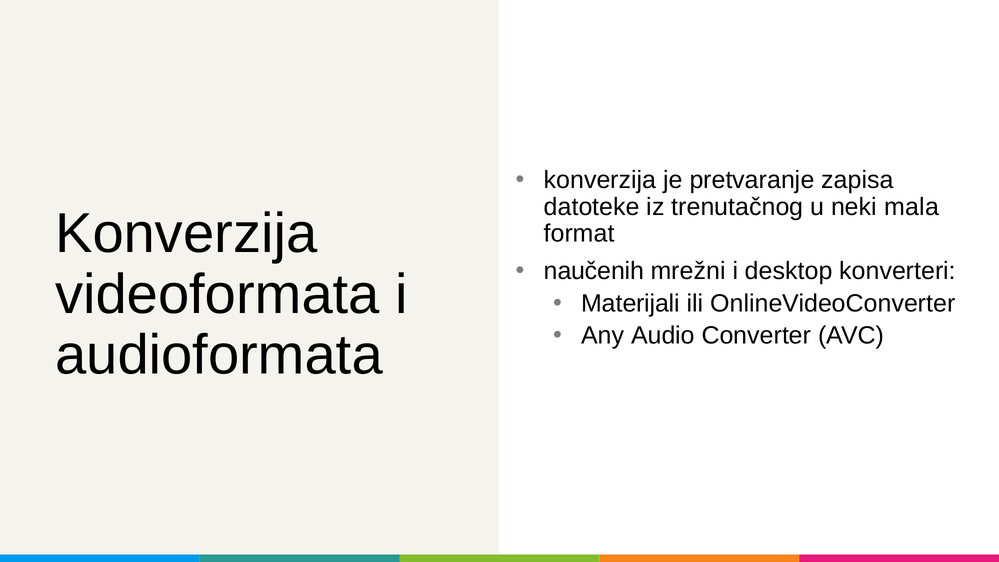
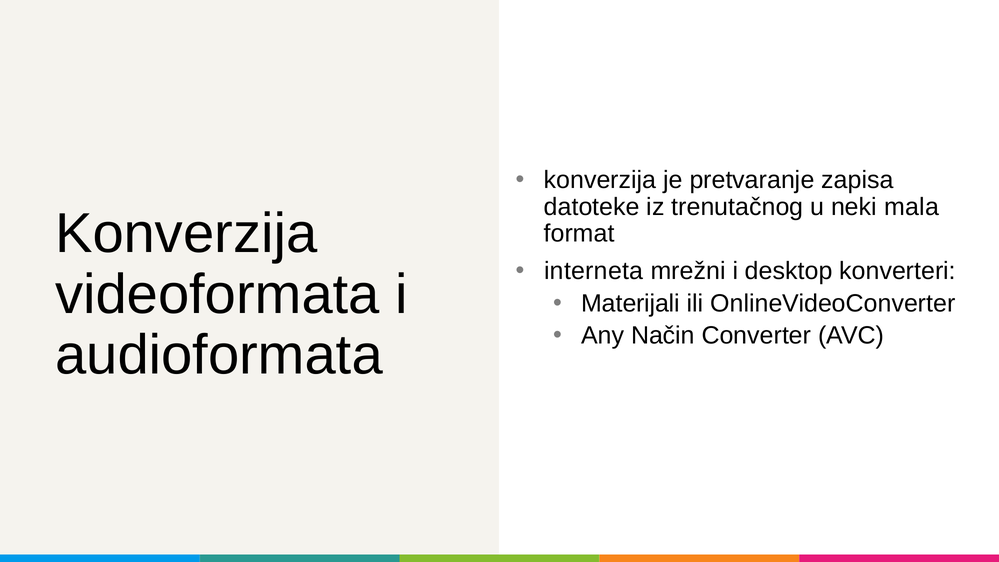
naučenih: naučenih -> interneta (594, 271)
Audio: Audio -> Način (663, 335)
